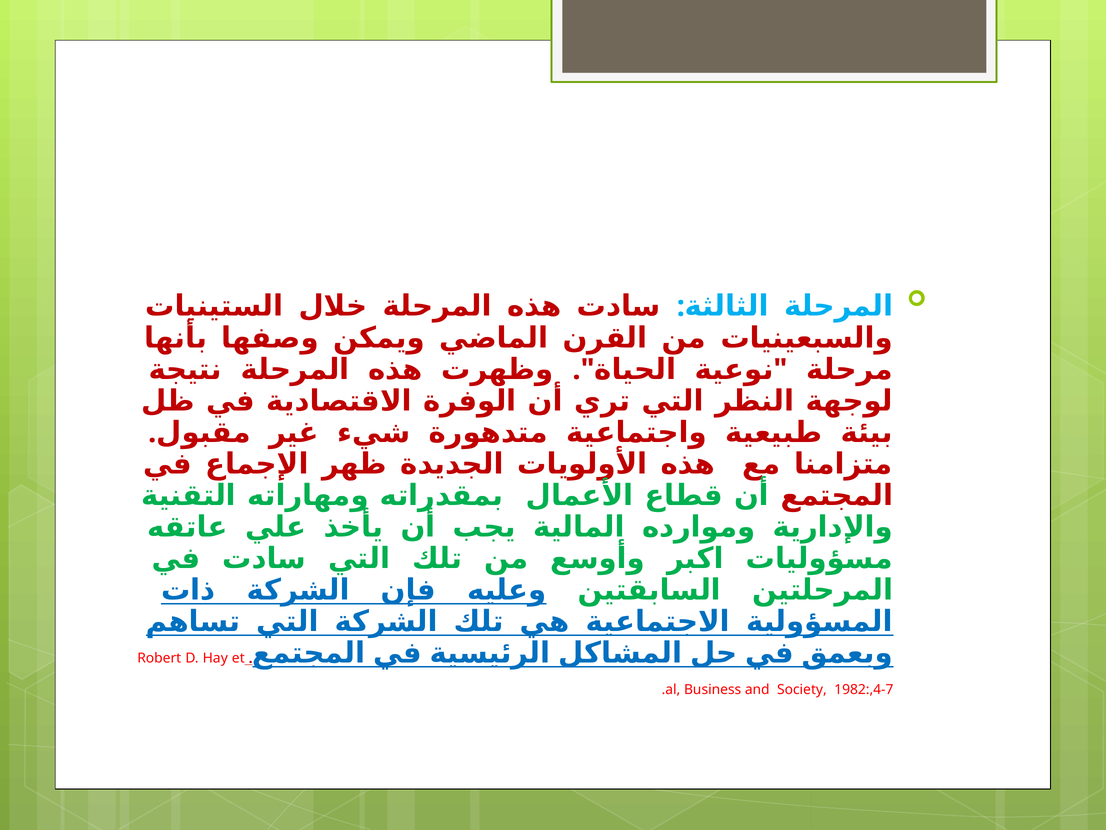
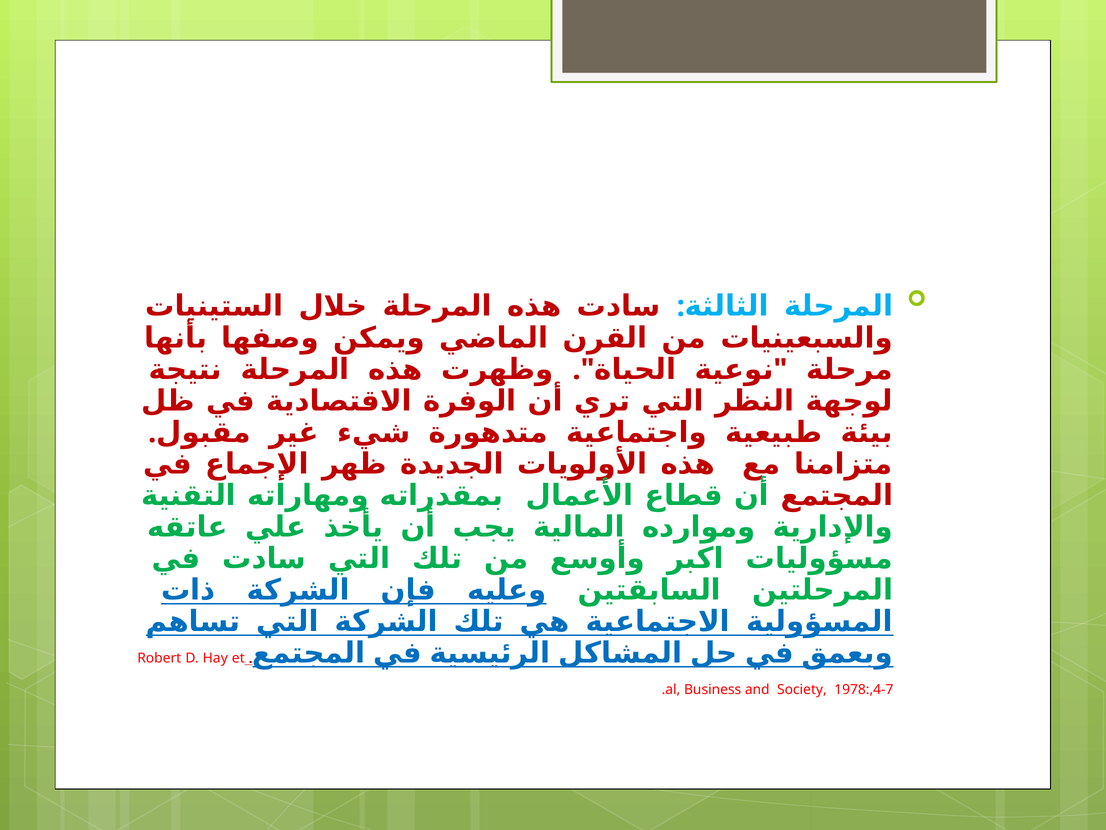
1982:,4-7: 1982:,4-7 -> 1978:,4-7 (864, 690)
